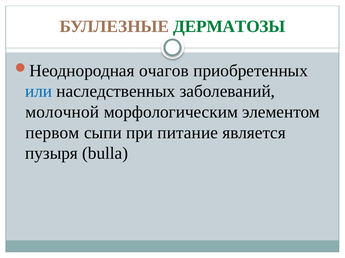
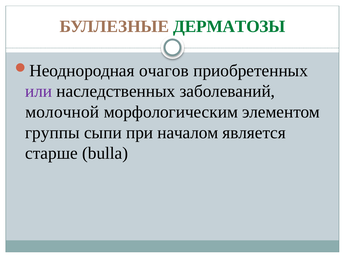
или colour: blue -> purple (39, 92)
первом: первом -> группы (52, 133)
питание: питание -> началом (188, 133)
пузыря: пузыря -> старше (51, 154)
